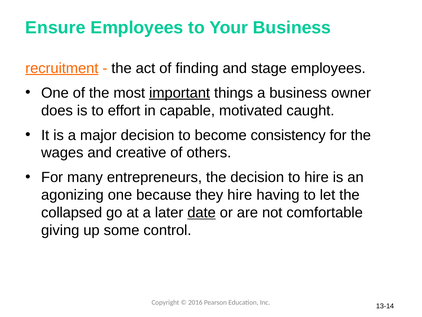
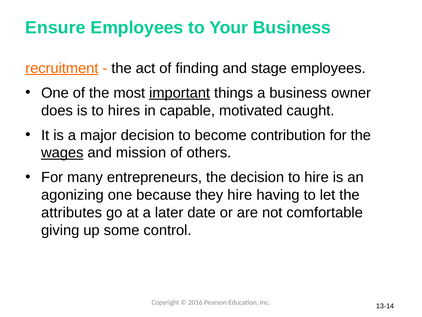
effort: effort -> hires (124, 110)
consistency: consistency -> contribution (288, 135)
wages underline: none -> present (62, 153)
creative: creative -> mission (141, 153)
collapsed: collapsed -> attributes (72, 212)
date underline: present -> none (202, 212)
